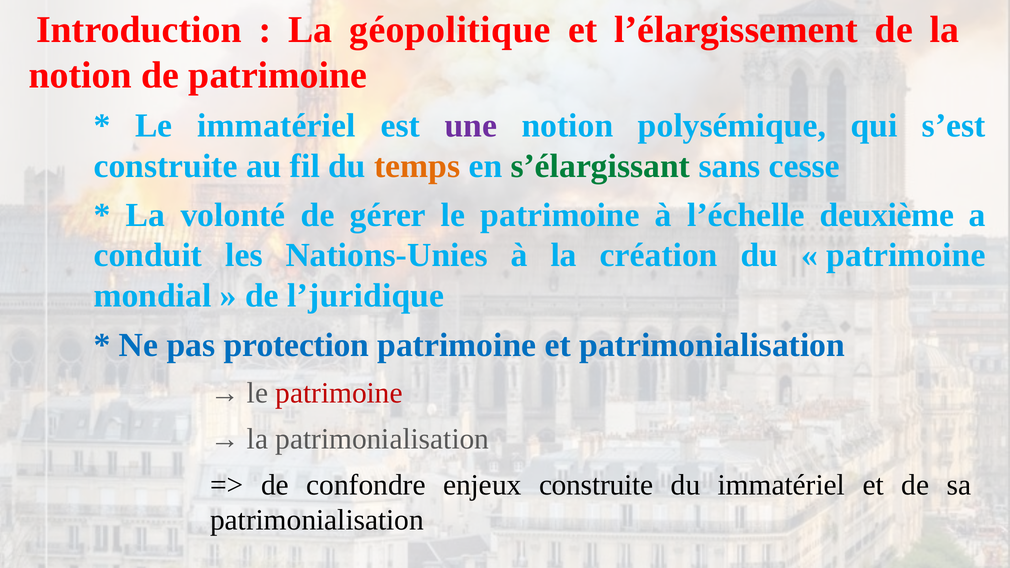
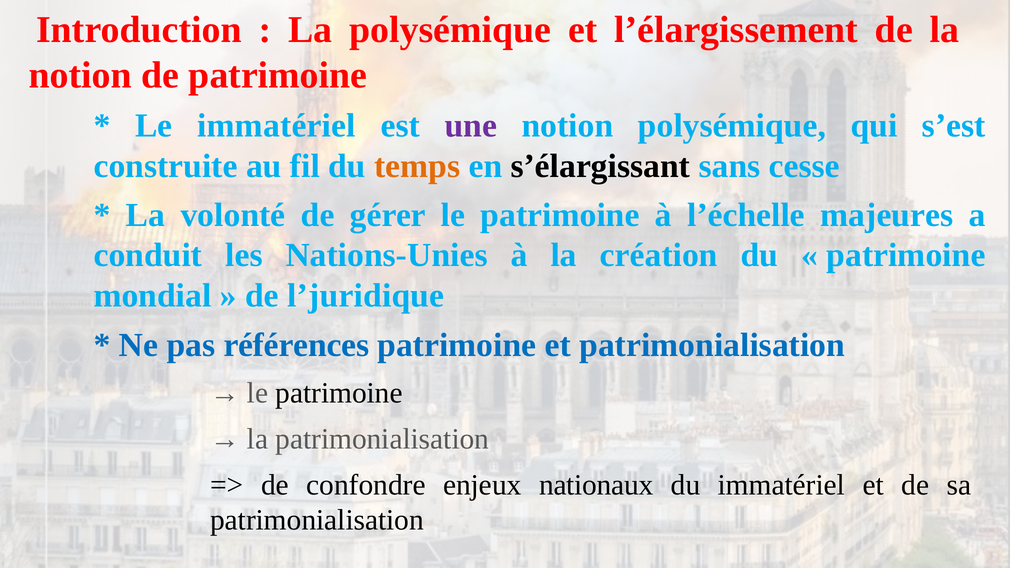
La géopolitique: géopolitique -> polysémique (450, 30)
s’élargissant colour: green -> black (600, 166)
deuxième: deuxième -> majeures (887, 215)
protection: protection -> références (296, 345)
patrimoine colour: red -> black (339, 393)
enjeux construite: construite -> nationaux (596, 485)
